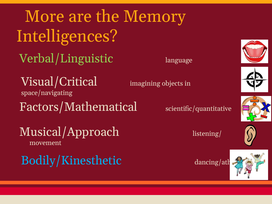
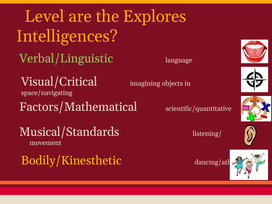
More: More -> Level (45, 16)
Memory: Memory -> Explores (155, 16)
Musical/Approach: Musical/Approach -> Musical/Standards (69, 132)
Bodily/Kinesthetic colour: light blue -> yellow (71, 160)
